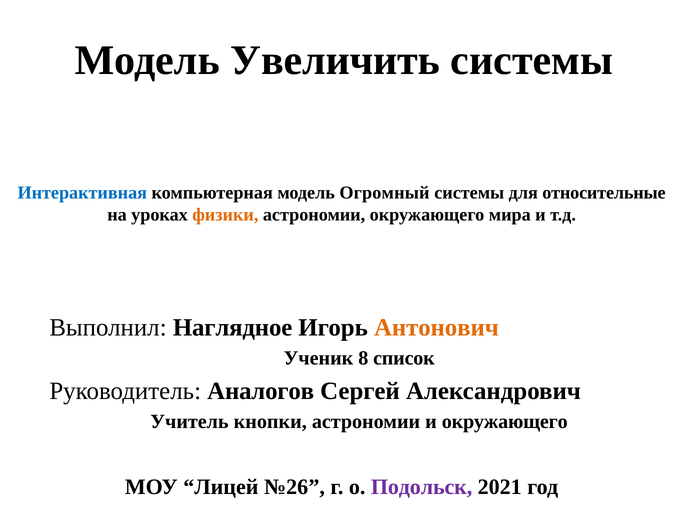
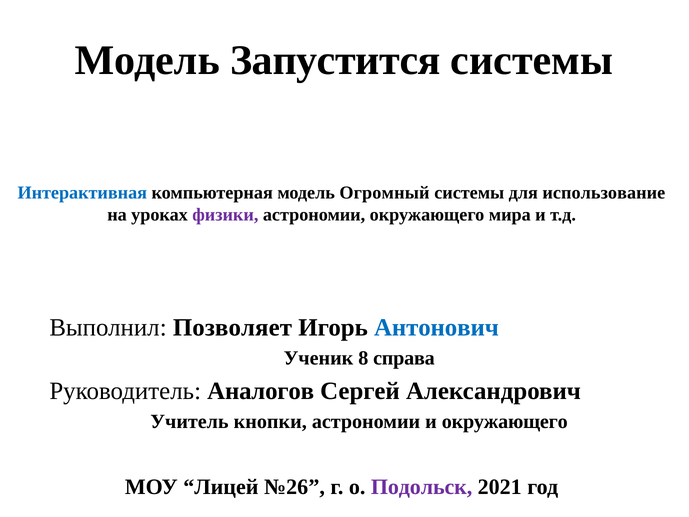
Увеличить: Увеличить -> Запустится (335, 61)
относительные: относительные -> использование (604, 193)
физики colour: orange -> purple (225, 214)
Наглядное: Наглядное -> Позволяет (232, 327)
Антонович colour: orange -> blue (436, 327)
список: список -> справа (404, 358)
